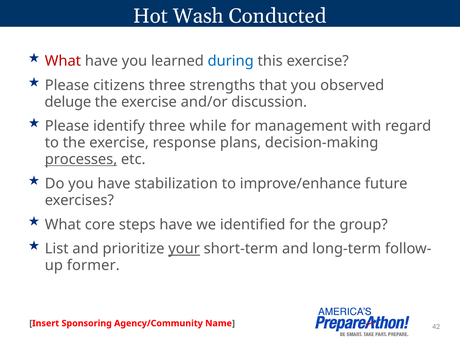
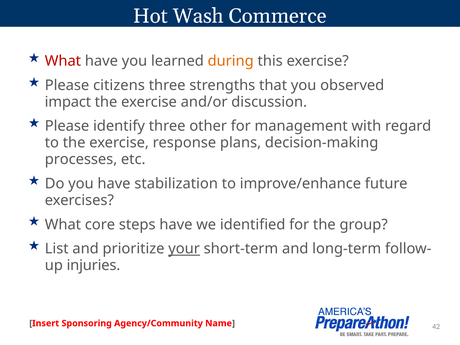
Conducted: Conducted -> Commerce (278, 16)
during colour: blue -> orange (231, 61)
deluge: deluge -> impact (68, 102)
while: while -> other (208, 126)
processes underline: present -> none (81, 159)
former: former -> injuries (93, 265)
